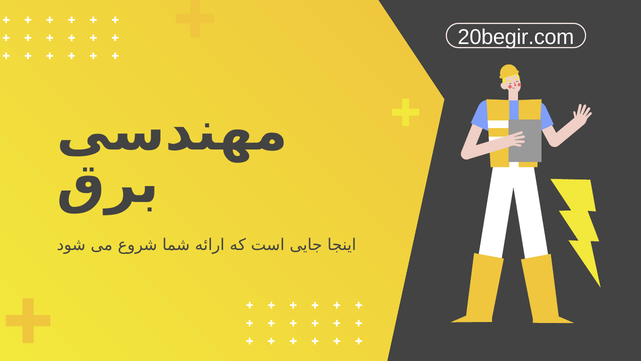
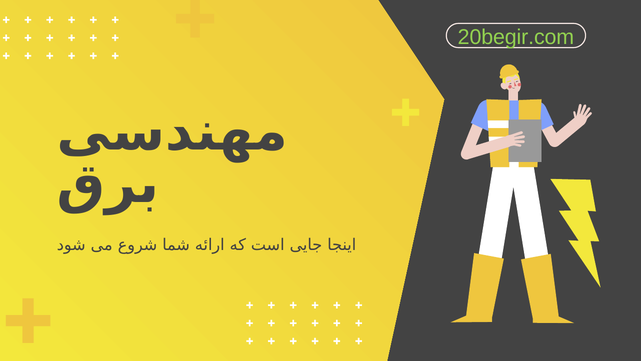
20begir.com colour: white -> light green (516, 37)
